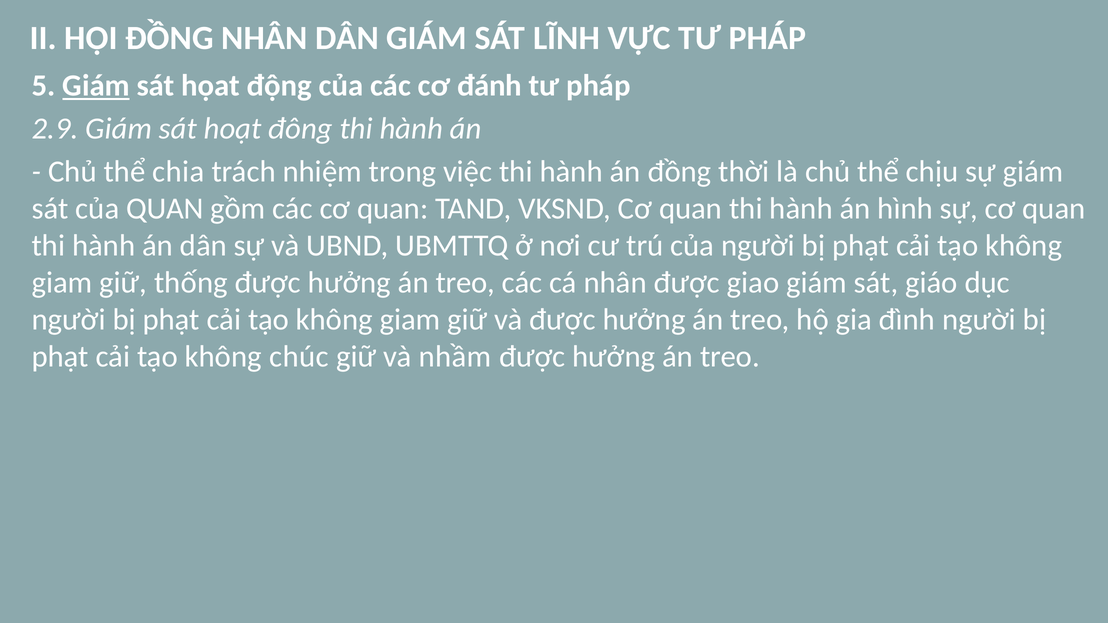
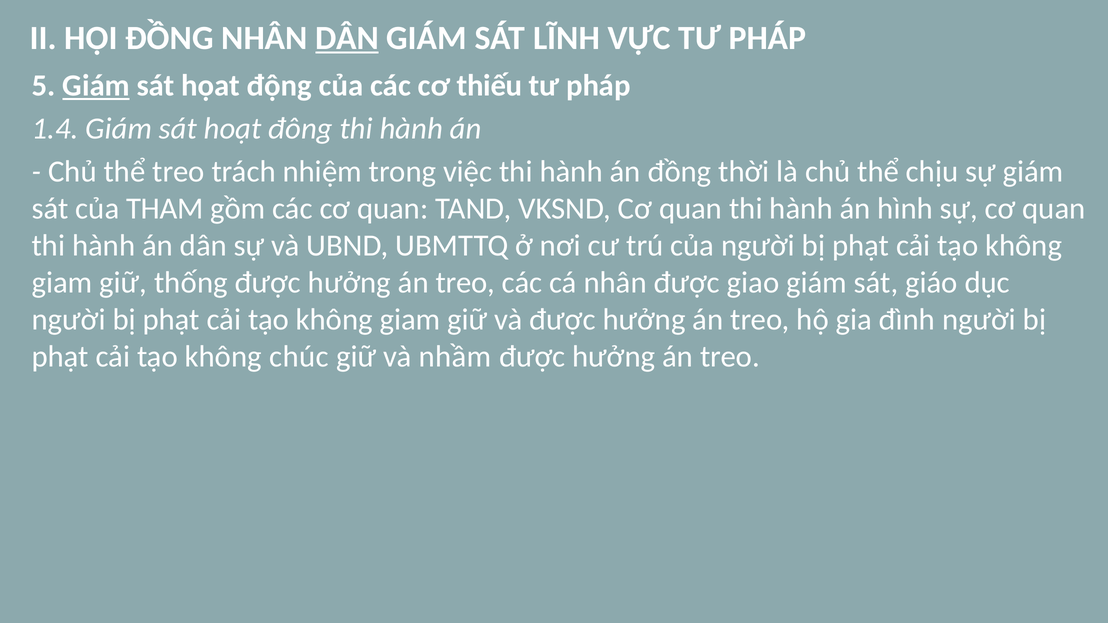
DÂN underline: none -> present (347, 38)
đánh: đánh -> thiếu (489, 86)
2.9: 2.9 -> 1.4 (55, 129)
thể chia: chia -> treo (179, 172)
của QUAN: QUAN -> THAM (165, 209)
